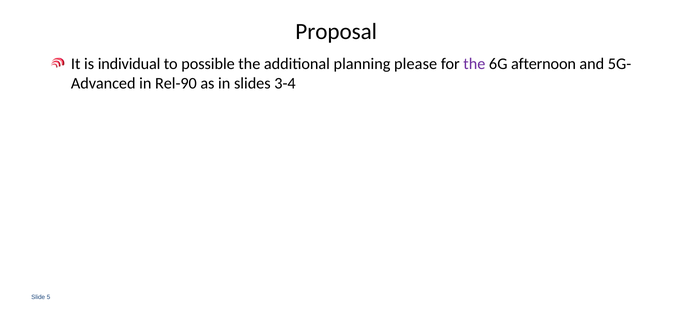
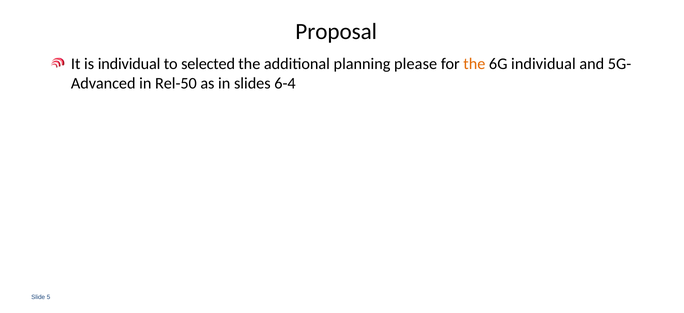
possible: possible -> selected (208, 64)
the colour: purple -> orange (474, 64)
6G afternoon: afternoon -> individual (543, 64)
Rel-90: Rel-90 -> Rel-50 (176, 83)
3-4: 3-4 -> 6-4 (285, 83)
